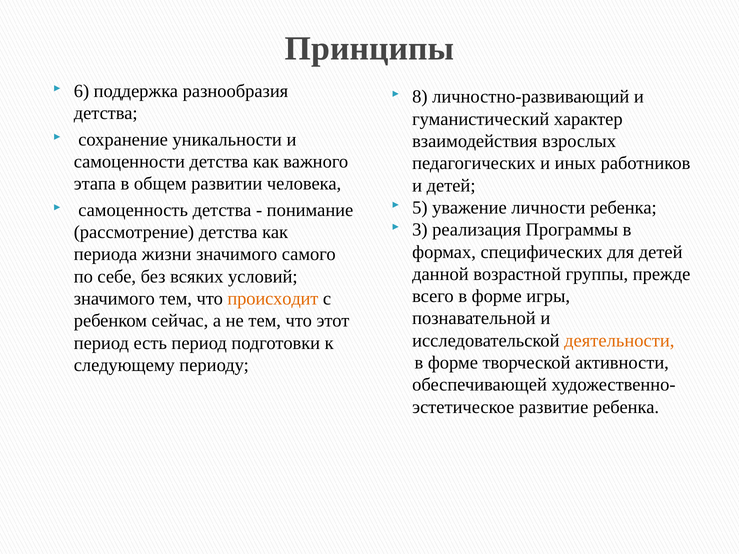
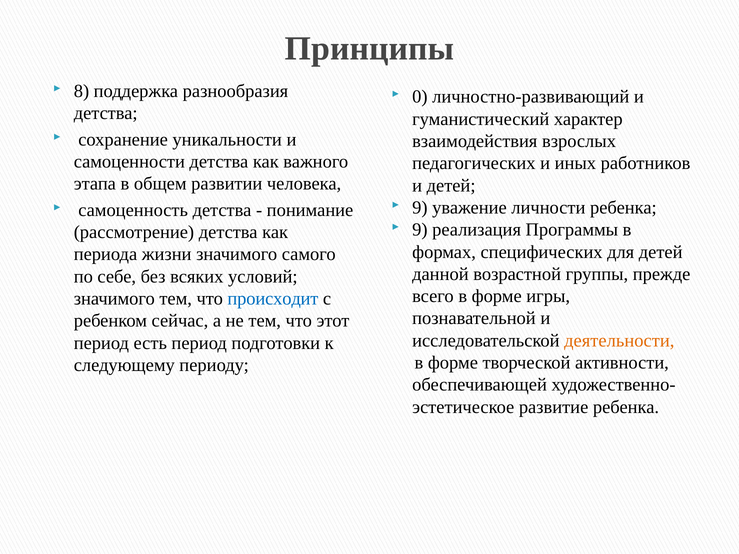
6: 6 -> 8 (81, 91)
8: 8 -> 0 (420, 97)
5: 5 -> 9 (420, 208)
3: 3 -> 9 (420, 230)
происходит colour: orange -> blue (273, 299)
